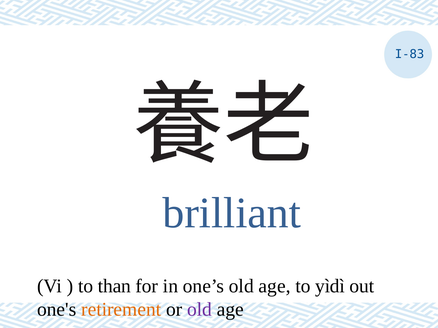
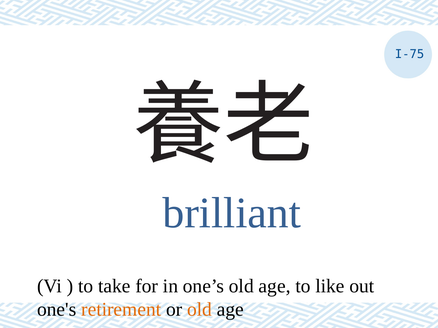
I-83: I-83 -> I-75 (410, 54)
than: than -> take (114, 286)
yìdì: yìdì -> like (330, 286)
old colour: purple -> orange (200, 310)
